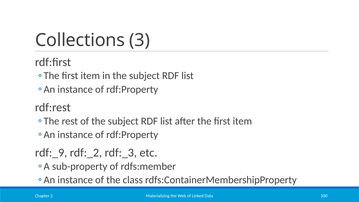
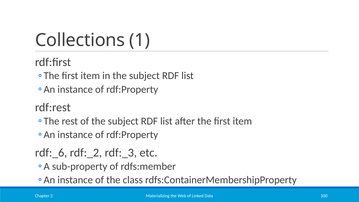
3: 3 -> 1 (140, 40)
rdf:_9: rdf:_9 -> rdf:_6 (51, 153)
